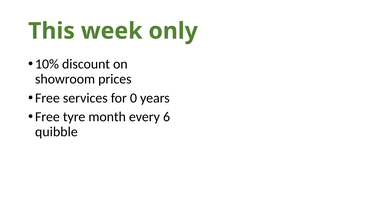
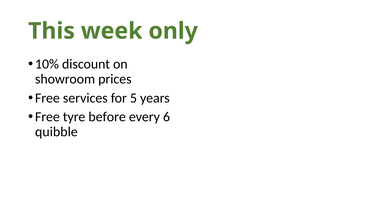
0: 0 -> 5 (133, 98)
month: month -> before (107, 117)
